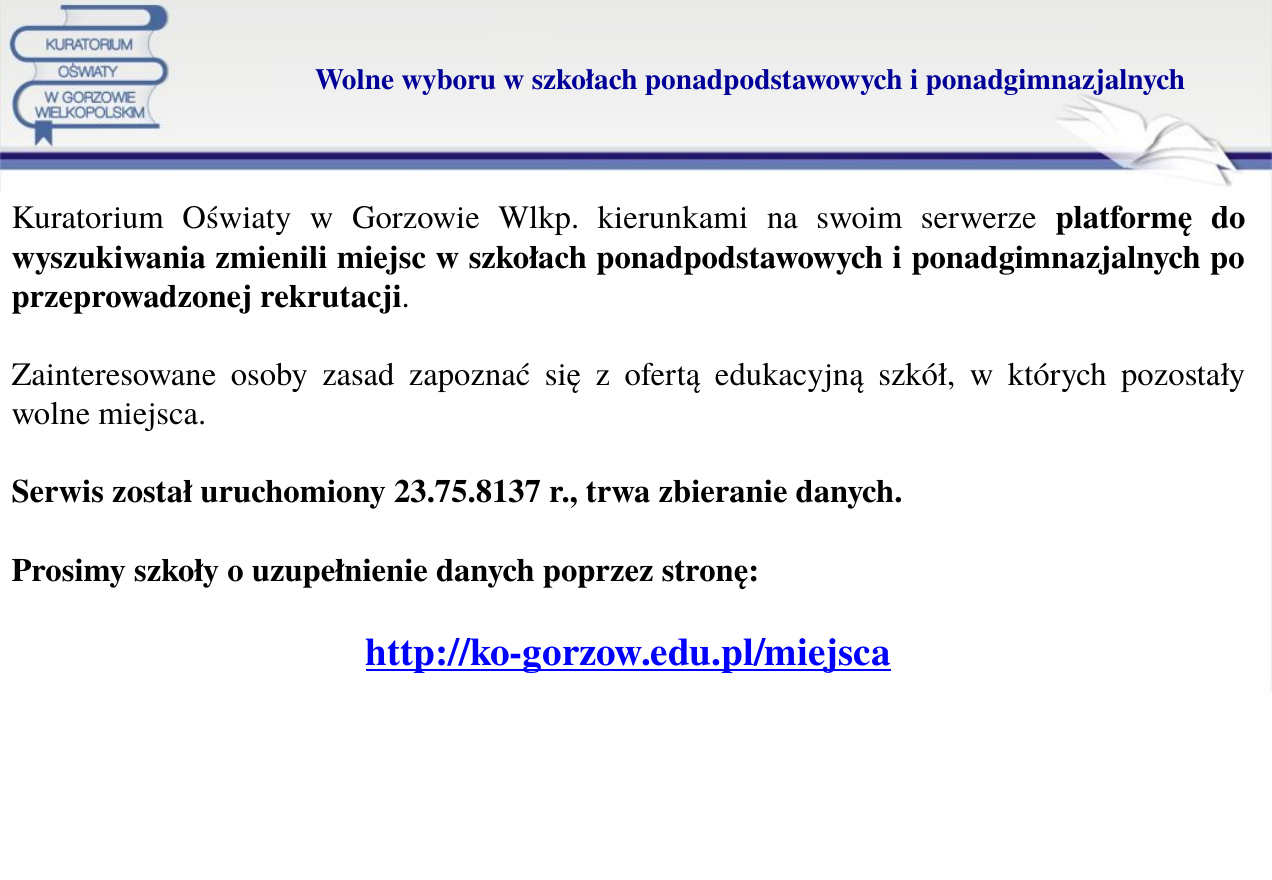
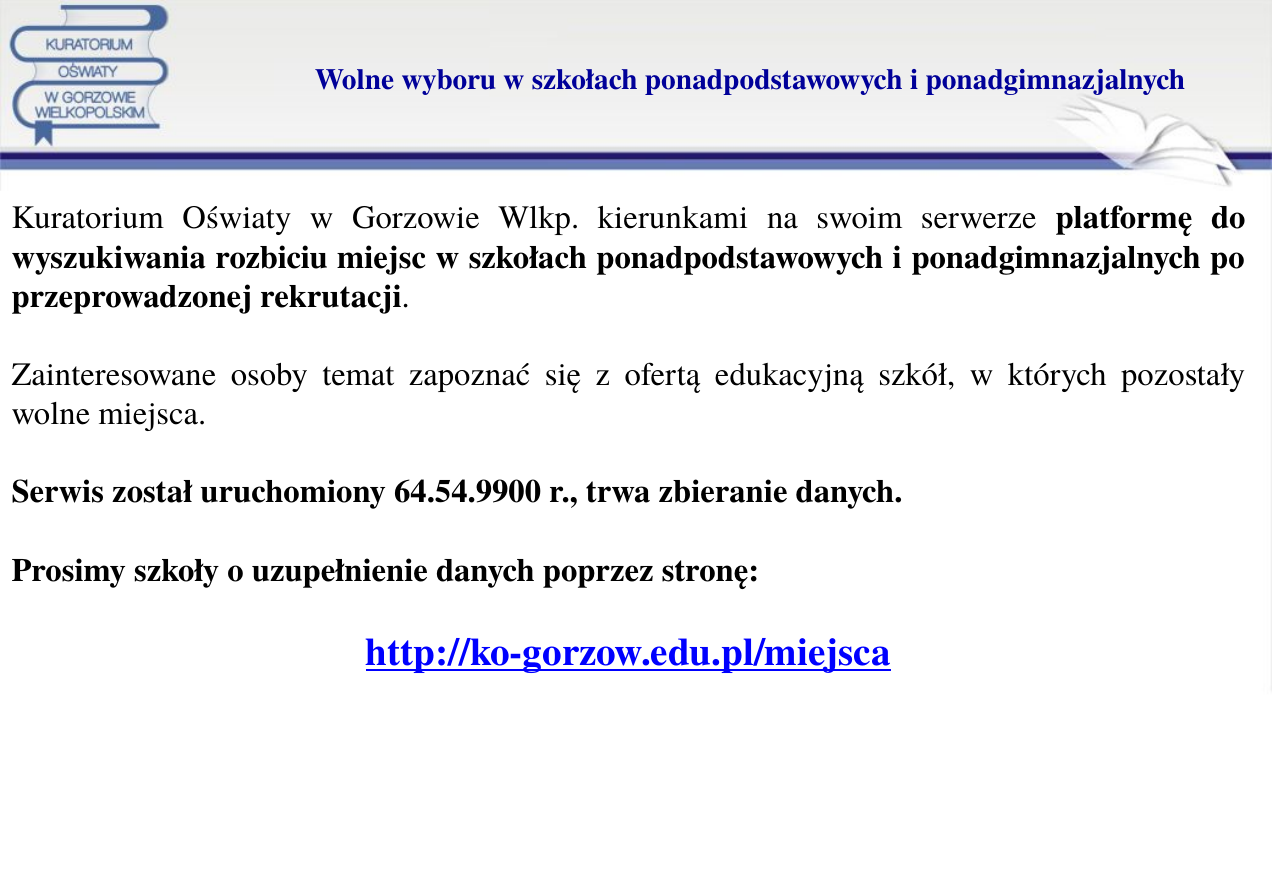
zmienili: zmienili -> rozbiciu (272, 257)
zasad: zasad -> temat (358, 375)
23.75.8137: 23.75.8137 -> 64.54.9900 (468, 492)
